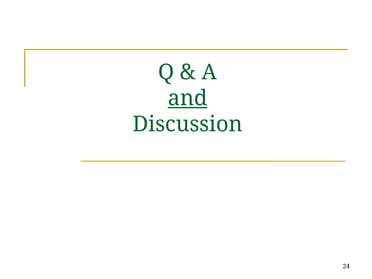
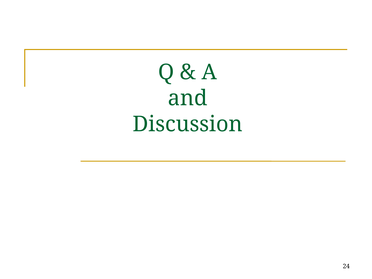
and underline: present -> none (188, 98)
